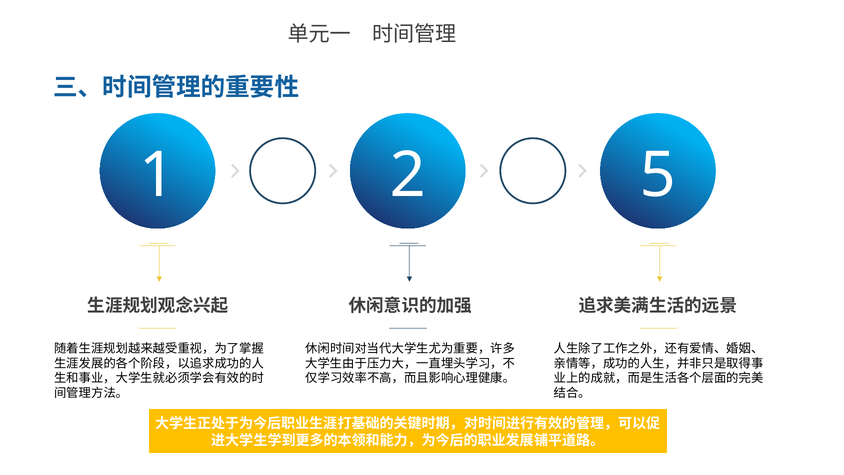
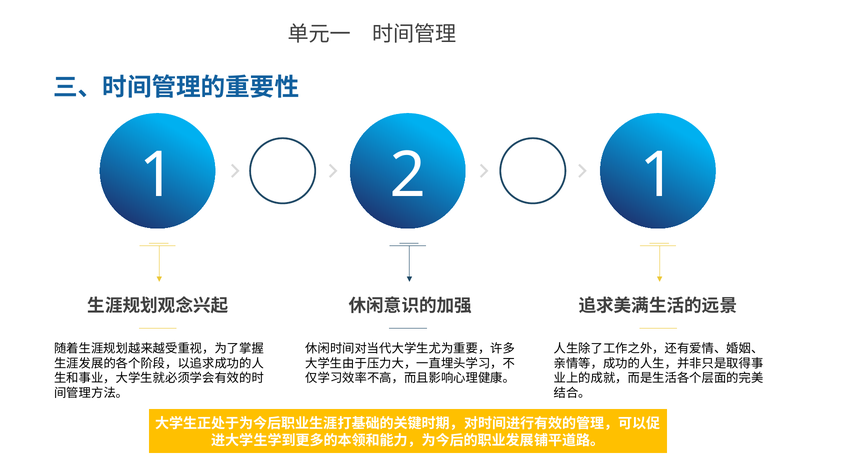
2 5: 5 -> 1 (658, 175)
